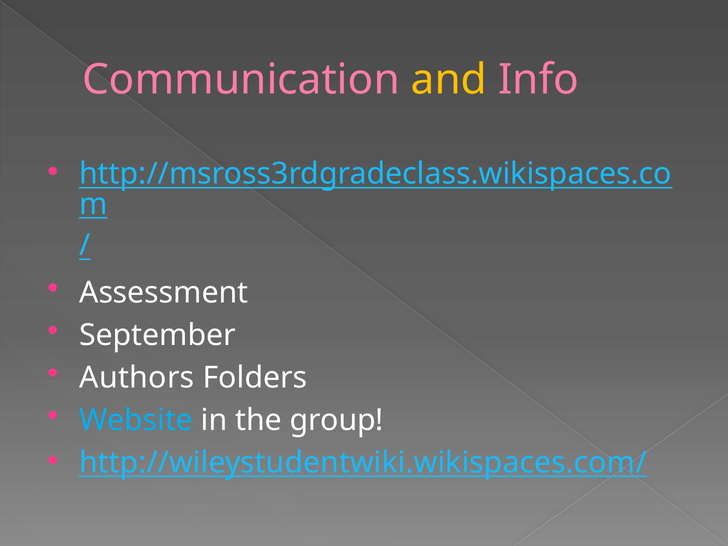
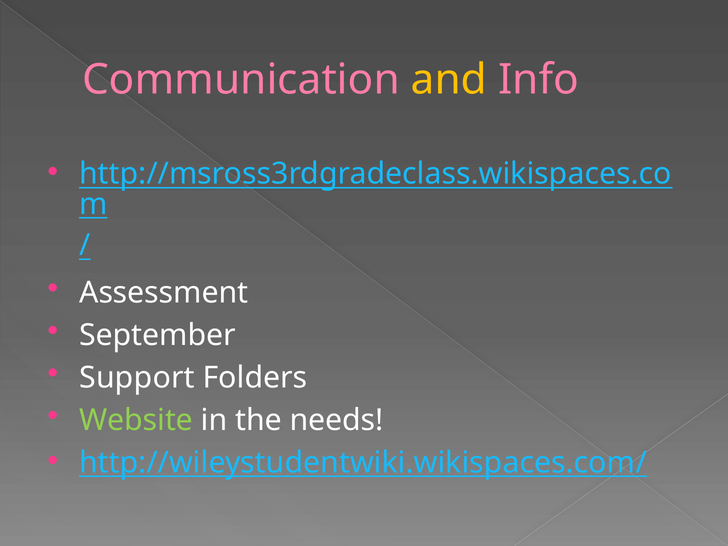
Authors: Authors -> Support (137, 378)
Website colour: light blue -> light green (136, 420)
group: group -> needs (337, 420)
